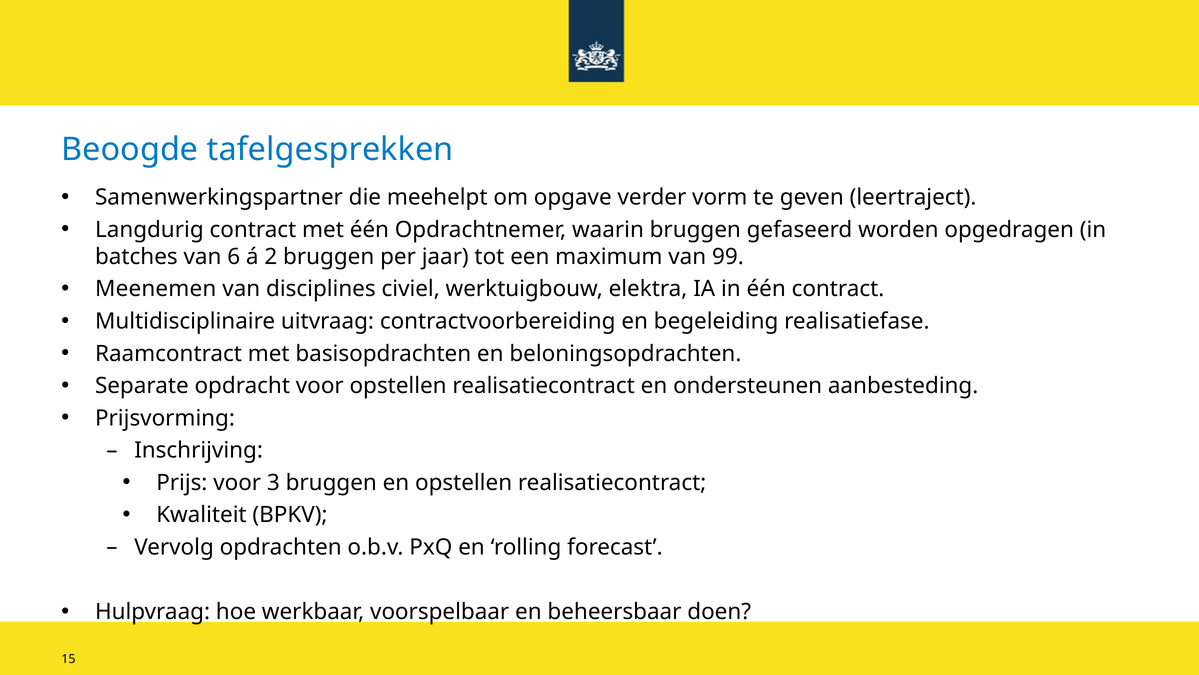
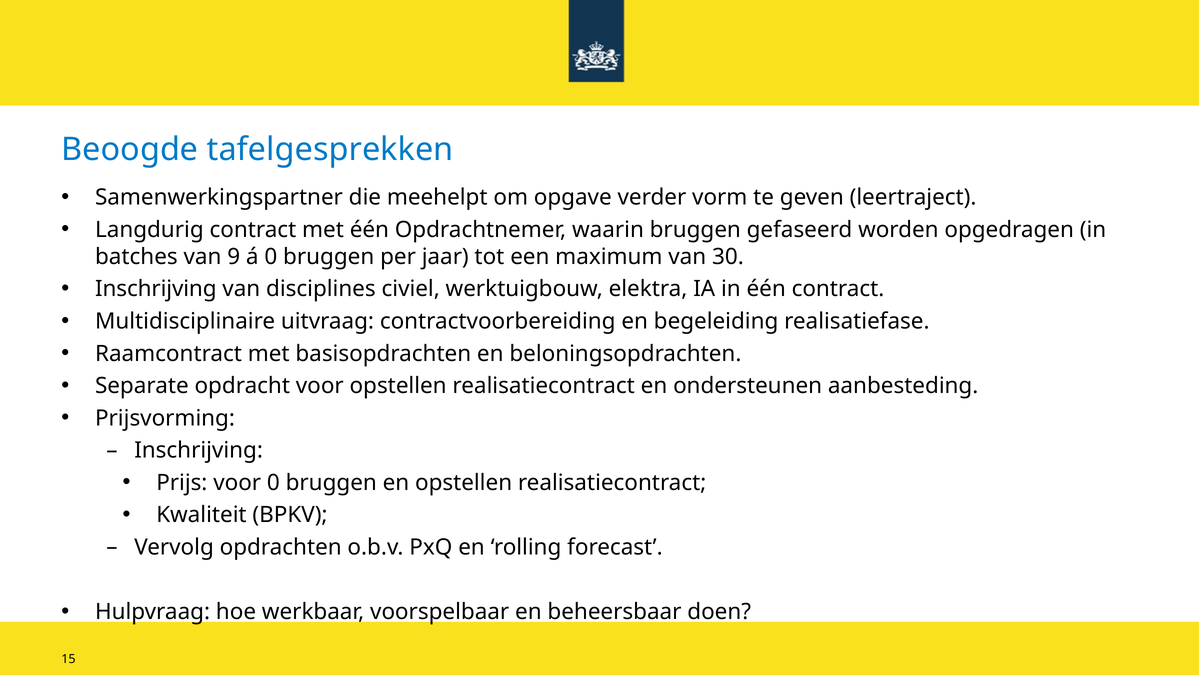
6: 6 -> 9 (234, 257)
á 2: 2 -> 0 (271, 257)
99: 99 -> 30 (728, 257)
Meenemen: Meenemen -> Inschrijving (156, 289)
voor 3: 3 -> 0 (273, 482)
